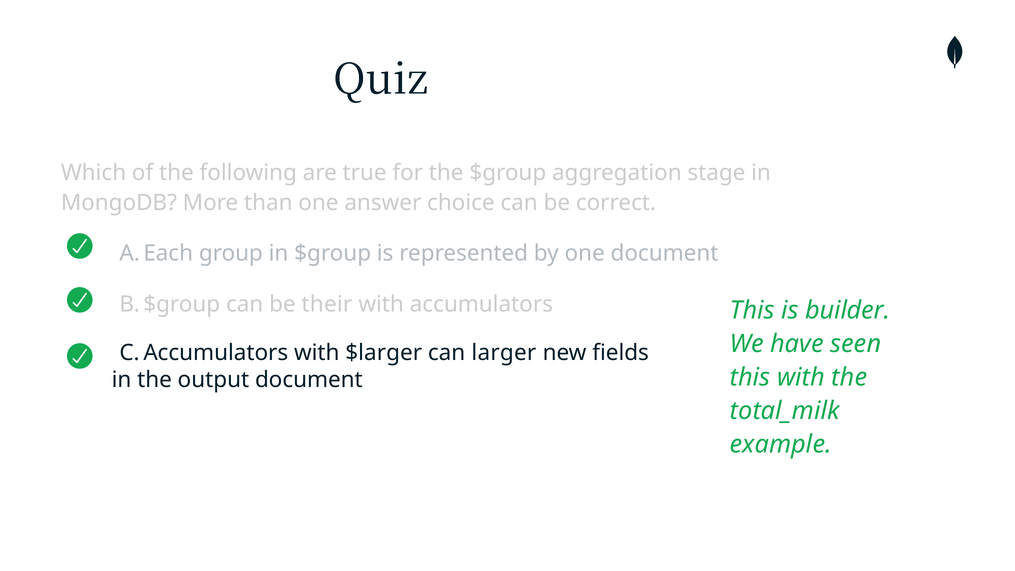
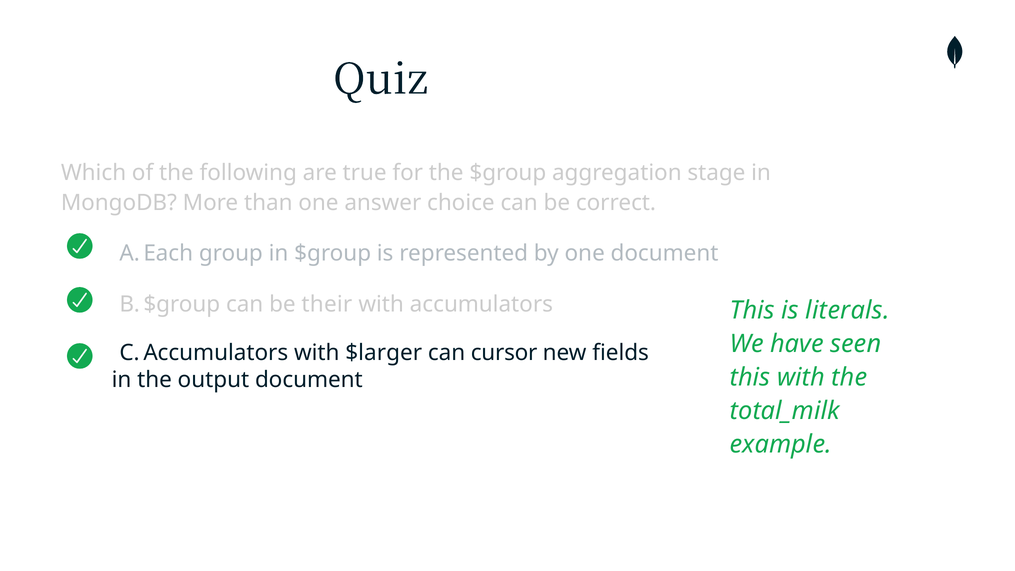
builder: builder -> literals (848, 310)
larger: larger -> cursor (504, 353)
